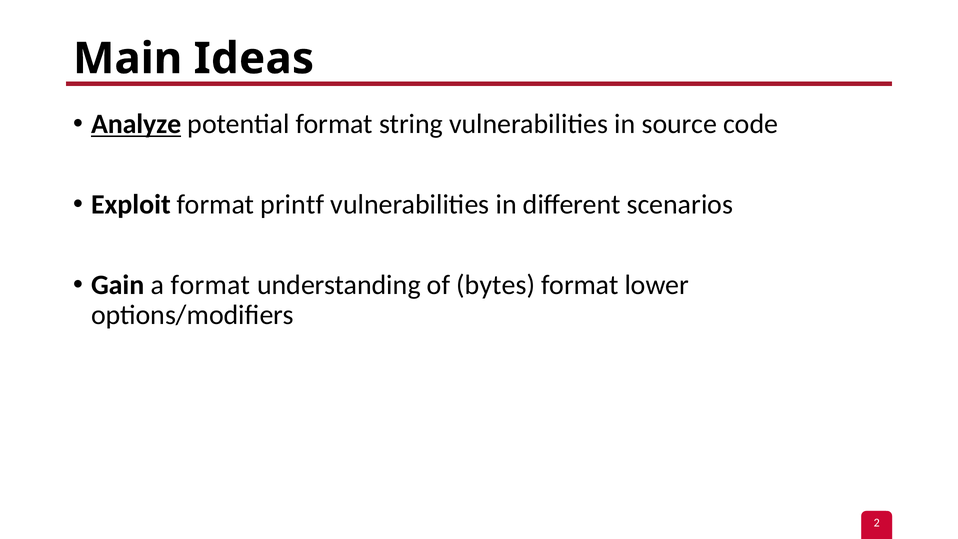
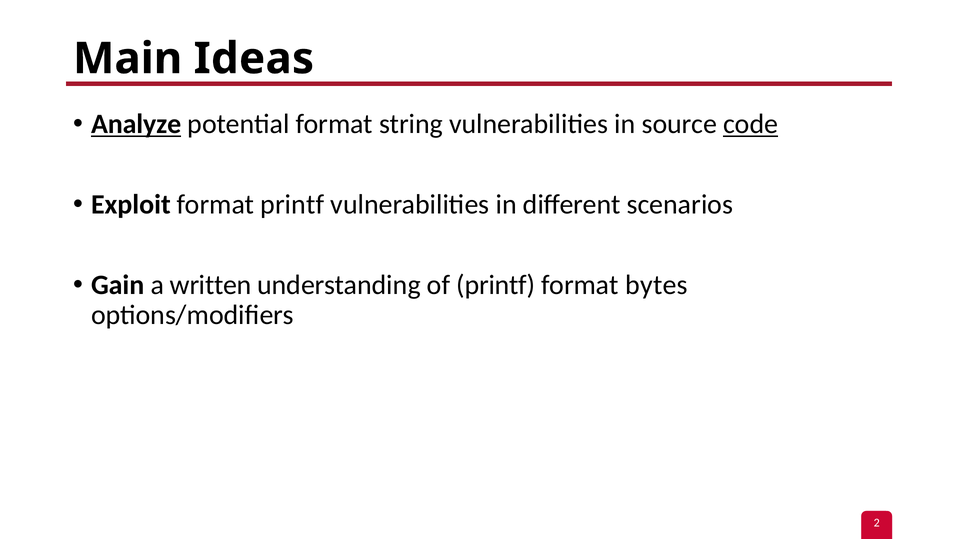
code underline: none -> present (751, 124)
a format: format -> written (211, 285)
of bytes: bytes -> printf (496, 285)
lower: lower -> bytes (657, 285)
